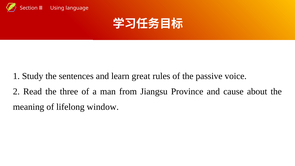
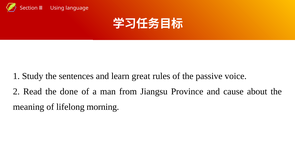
three: three -> done (69, 91)
window: window -> morning (103, 107)
